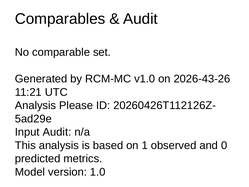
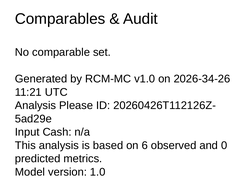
2026-43-26: 2026-43-26 -> 2026-34-26 (202, 79)
Input Audit: Audit -> Cash (57, 132)
1: 1 -> 6 (145, 145)
